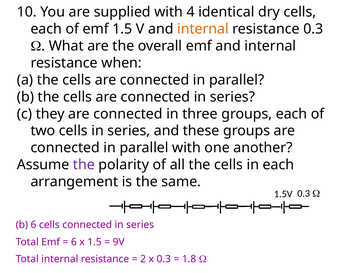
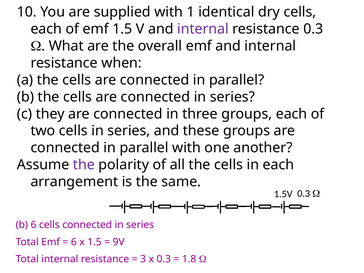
4: 4 -> 1 (191, 12)
internal colour: orange -> purple (203, 29)
2: 2 -> 3 (143, 259)
